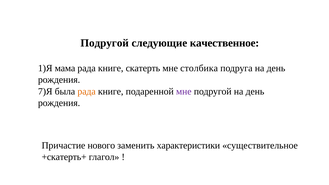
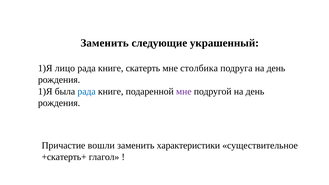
Подругой: Подругой -> Заменить (105, 43)
качественное: качественное -> украшенный (224, 43)
мама: мама -> лицо (65, 68)
7)Я: 7)Я -> 1)Я (45, 91)
рада colour: orange -> blue (87, 91)
нового: нового -> вошли (101, 145)
